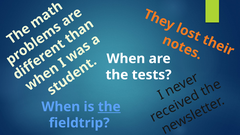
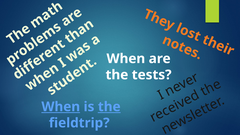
When underline: none -> present (61, 107)
